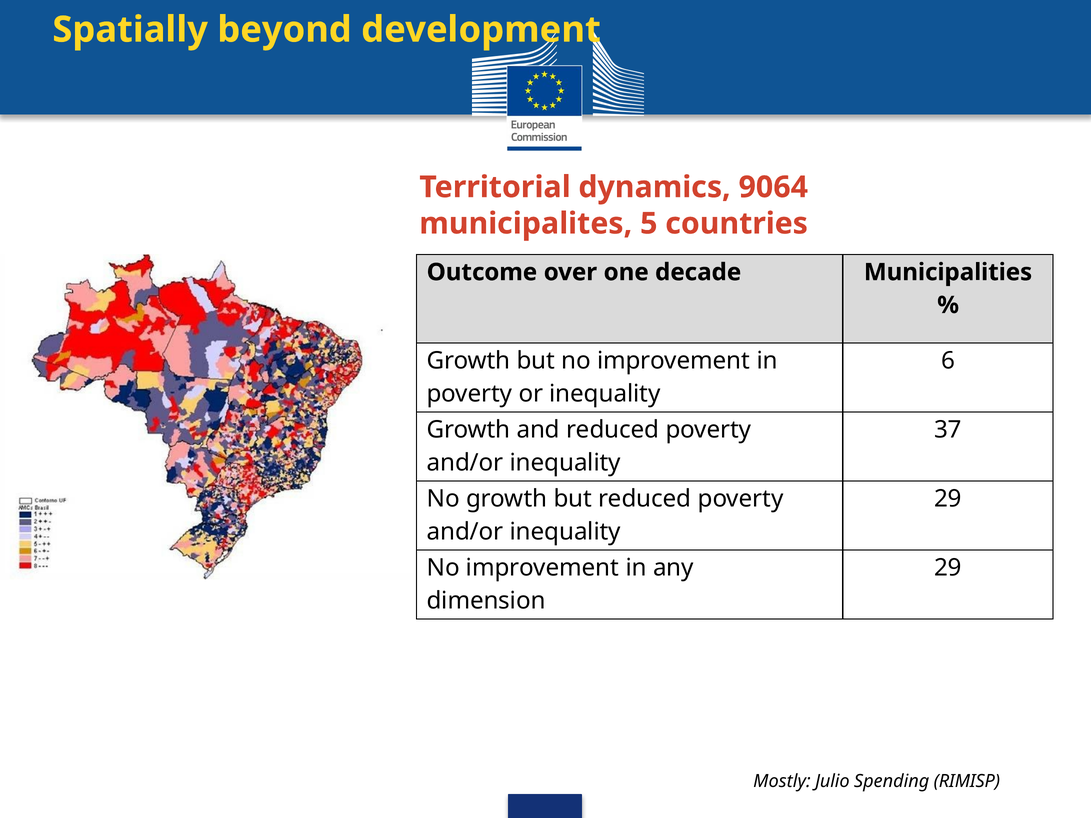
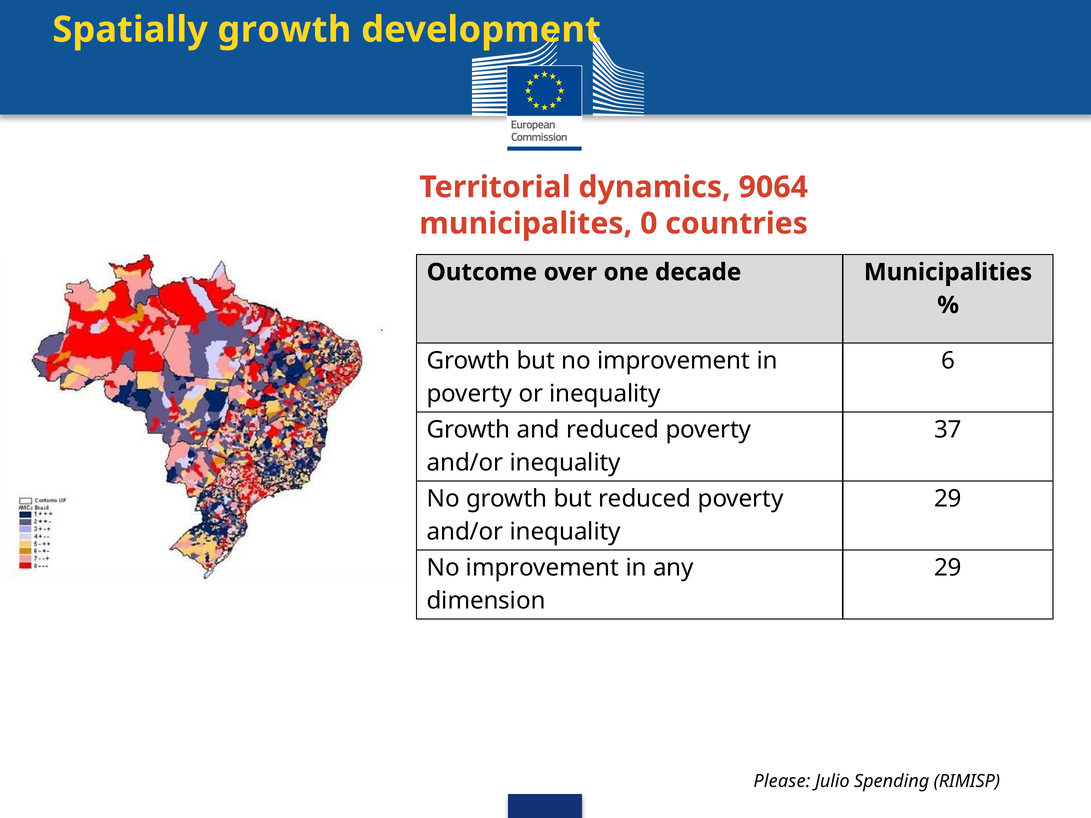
Spatially beyond: beyond -> growth (284, 30)
5: 5 -> 0 (649, 224)
Mostly: Mostly -> Please (782, 782)
